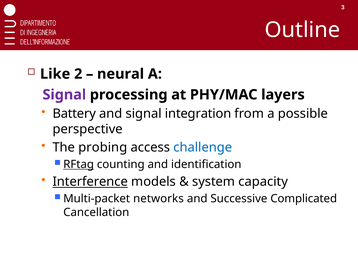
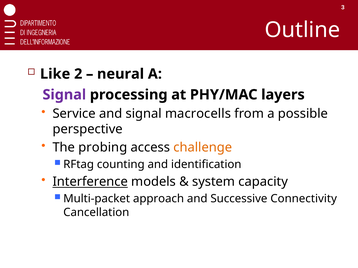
Battery: Battery -> Service (74, 114)
integration: integration -> macrocells (198, 114)
challenge colour: blue -> orange (203, 148)
RFtag underline: present -> none (79, 165)
networks: networks -> approach (159, 199)
Complicated: Complicated -> Connectivity (304, 199)
